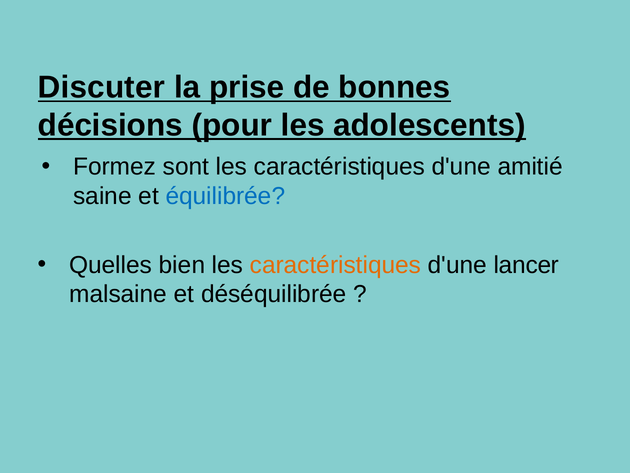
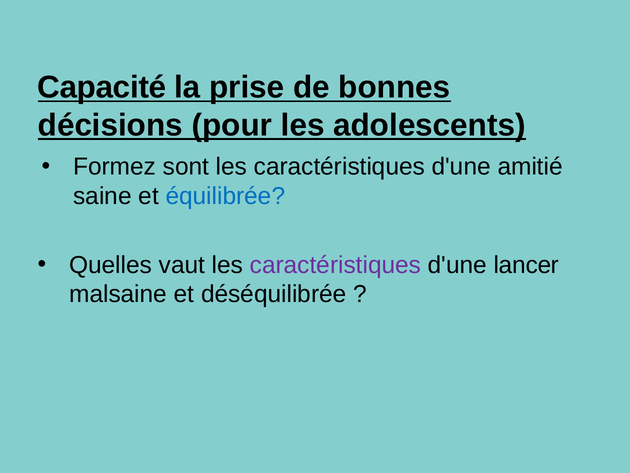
Discuter: Discuter -> Capacité (102, 87)
bien: bien -> vaut (182, 265)
caractéristiques colour: orange -> purple (335, 265)
